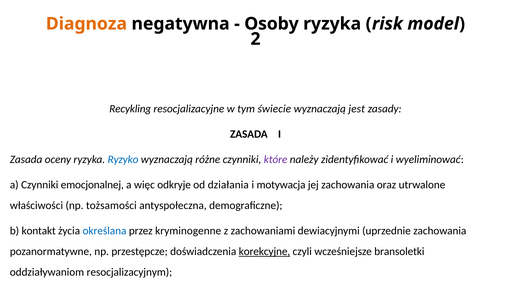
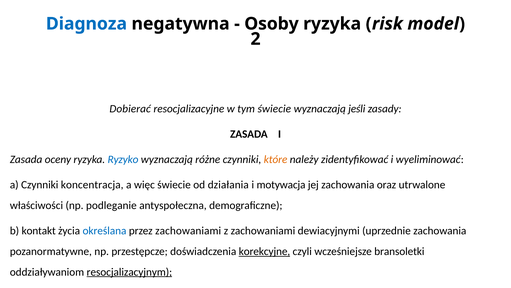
Diagnoza colour: orange -> blue (86, 24)
Recykling: Recykling -> Dobierać (130, 109)
jest: jest -> jeśli (357, 109)
które colour: purple -> orange (276, 159)
emocjonalnej: emocjonalnej -> koncentracja (92, 185)
więc odkryje: odkryje -> świecie (174, 185)
tożsamości: tożsamości -> podleganie (111, 205)
przez kryminogenne: kryminogenne -> zachowaniami (188, 230)
resocjalizacyjnym underline: none -> present (129, 271)
